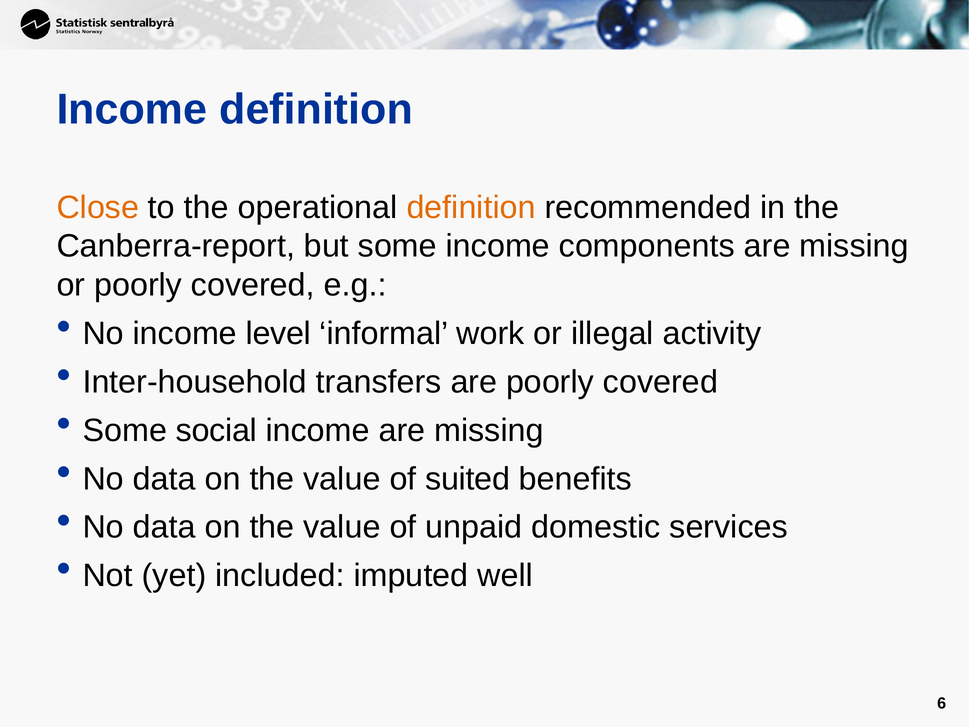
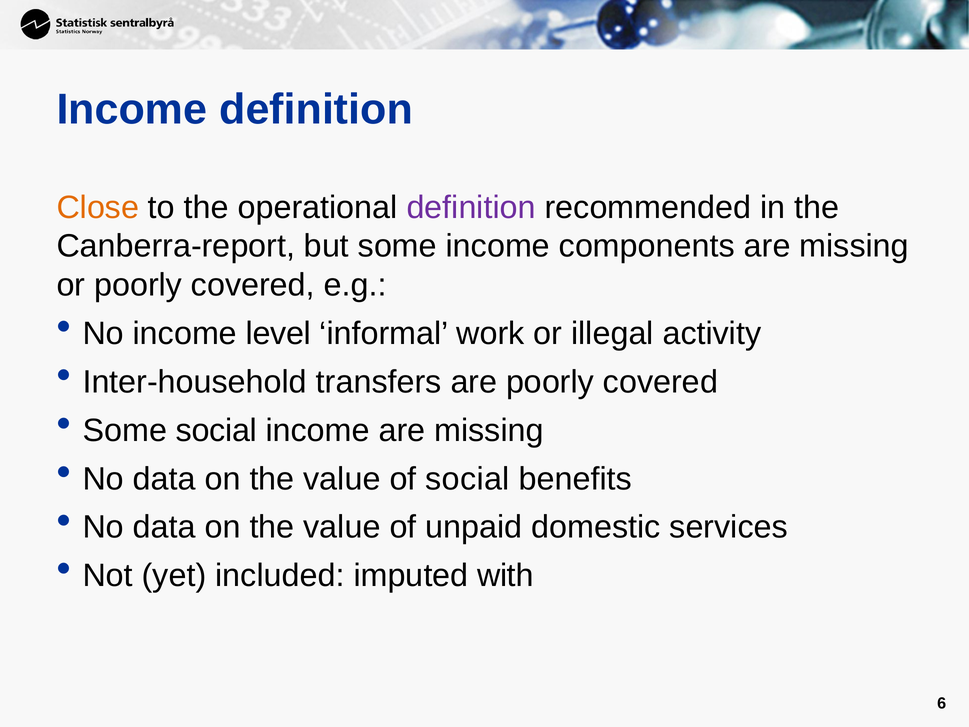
definition colour: orange -> purple (471, 207)
of suited: suited -> social (467, 479)
well: well -> with (505, 576)
